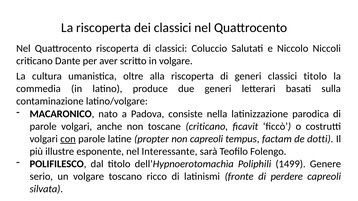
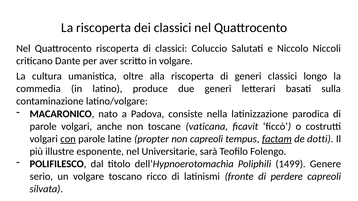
classici titolo: titolo -> longo (315, 76)
toscane criticano: criticano -> vaticana (207, 127)
factam underline: none -> present (277, 139)
Interessante: Interessante -> Universitarie (170, 152)
